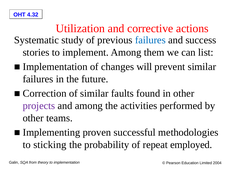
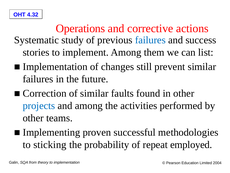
Utilization: Utilization -> Operations (80, 28)
will: will -> still (144, 66)
projects colour: purple -> blue (39, 105)
